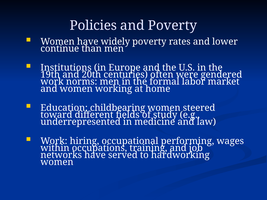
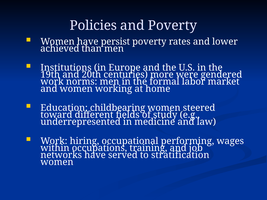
widely: widely -> persist (115, 42)
continue: continue -> achieved (60, 49)
often: often -> more (162, 75)
hardworking: hardworking -> stratification (180, 155)
